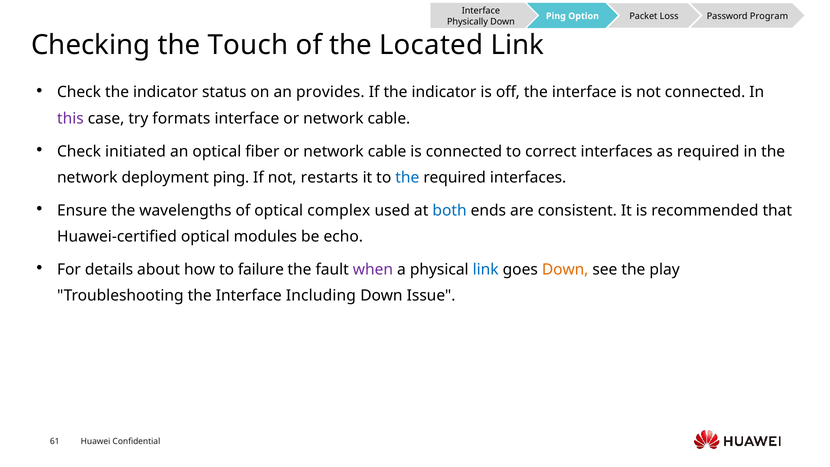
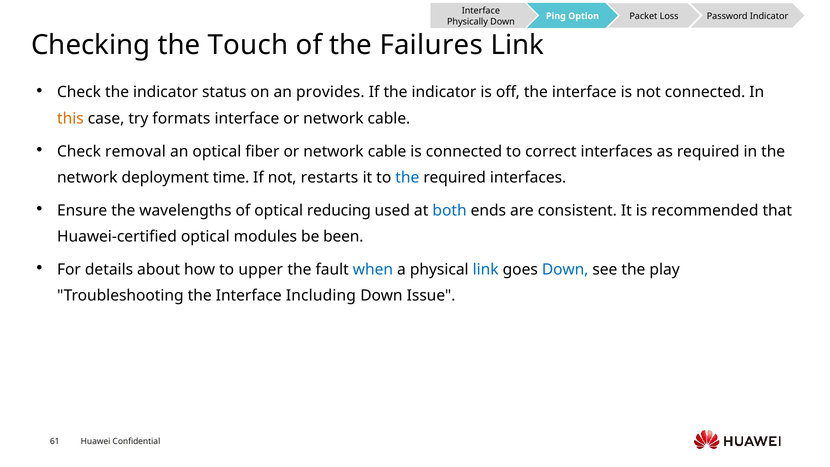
Password Program: Program -> Indicator (769, 16)
Located: Located -> Failures (431, 45)
this colour: purple -> orange (70, 118)
initiated: initiated -> removal (135, 151)
deployment ping: ping -> time (231, 177)
complex: complex -> reducing (339, 210)
echo: echo -> been (343, 237)
failure: failure -> upper (261, 270)
when colour: purple -> blue (373, 270)
Down colour: orange -> blue (565, 270)
